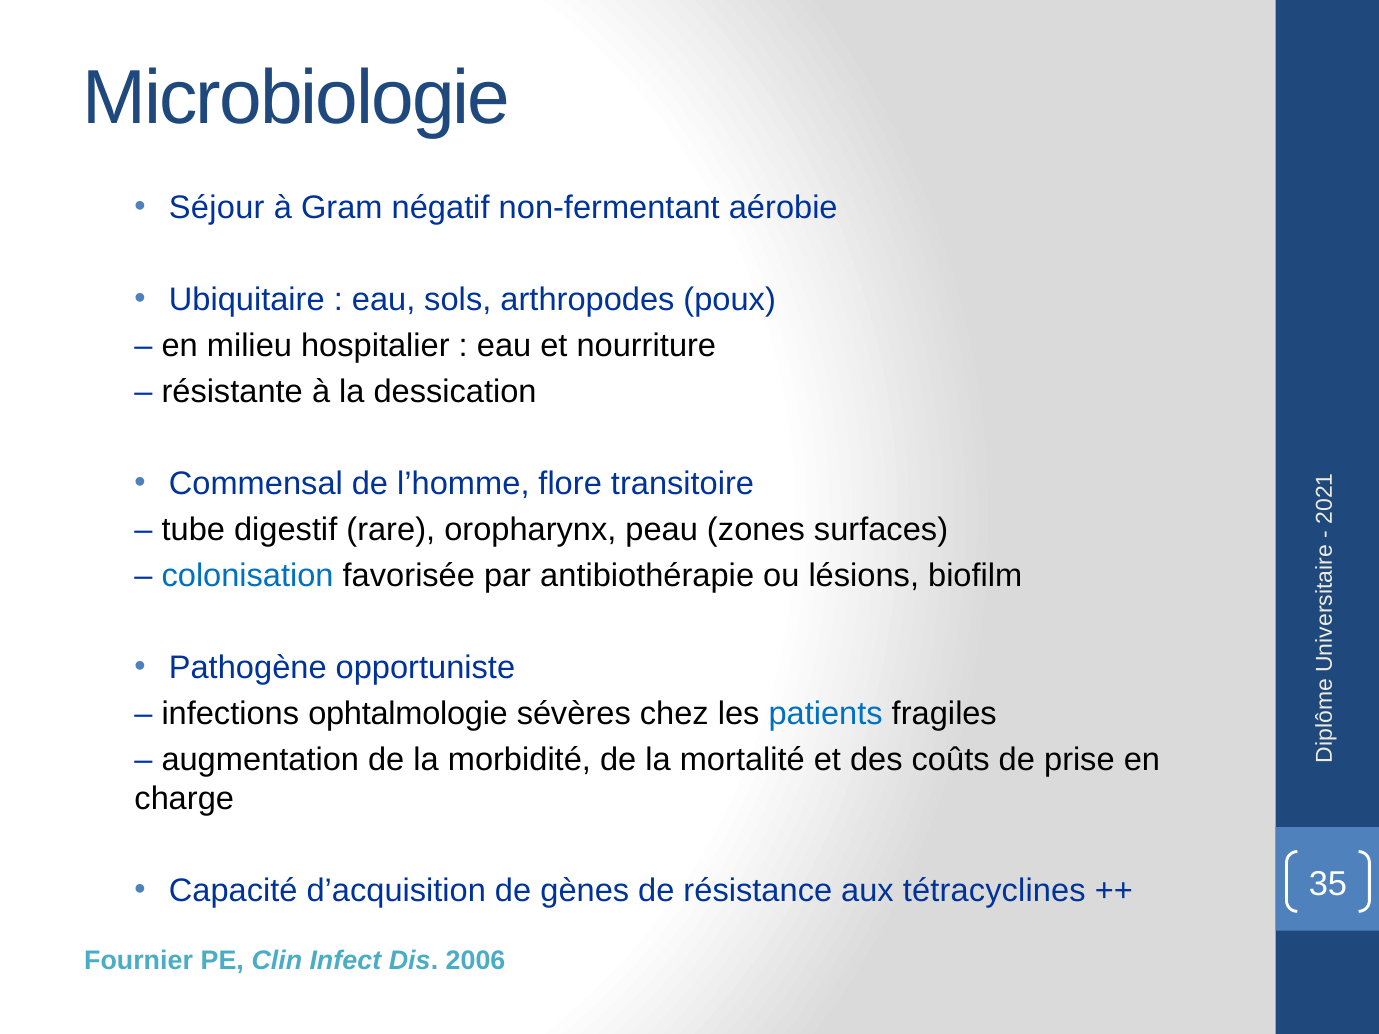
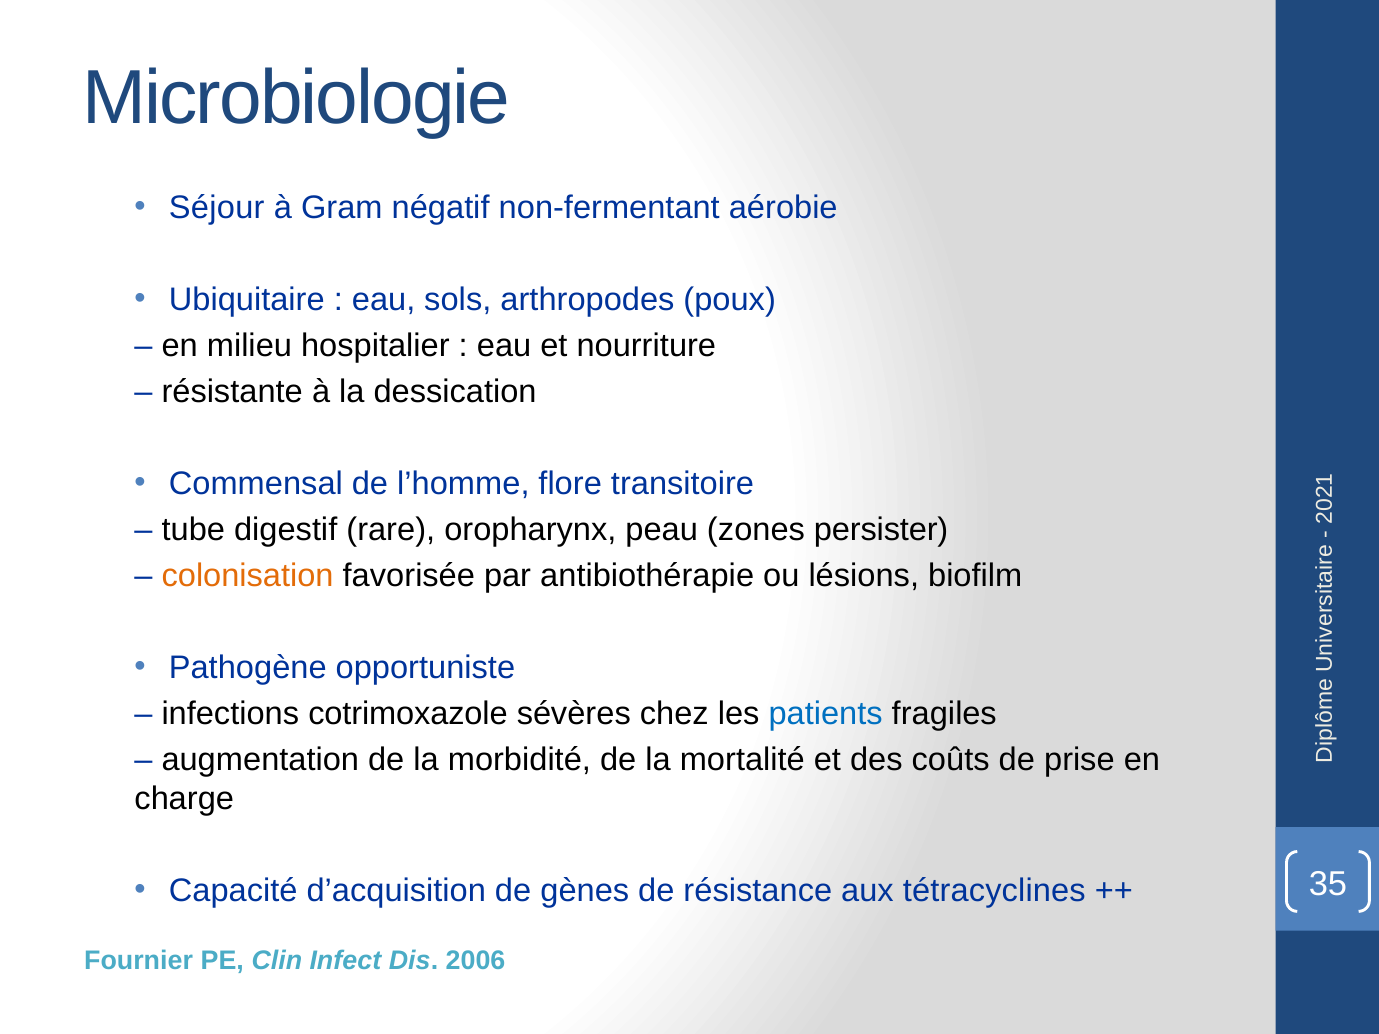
surfaces: surfaces -> persister (881, 530)
colonisation colour: blue -> orange (248, 576)
ophtalmologie: ophtalmologie -> cotrimoxazole (408, 714)
